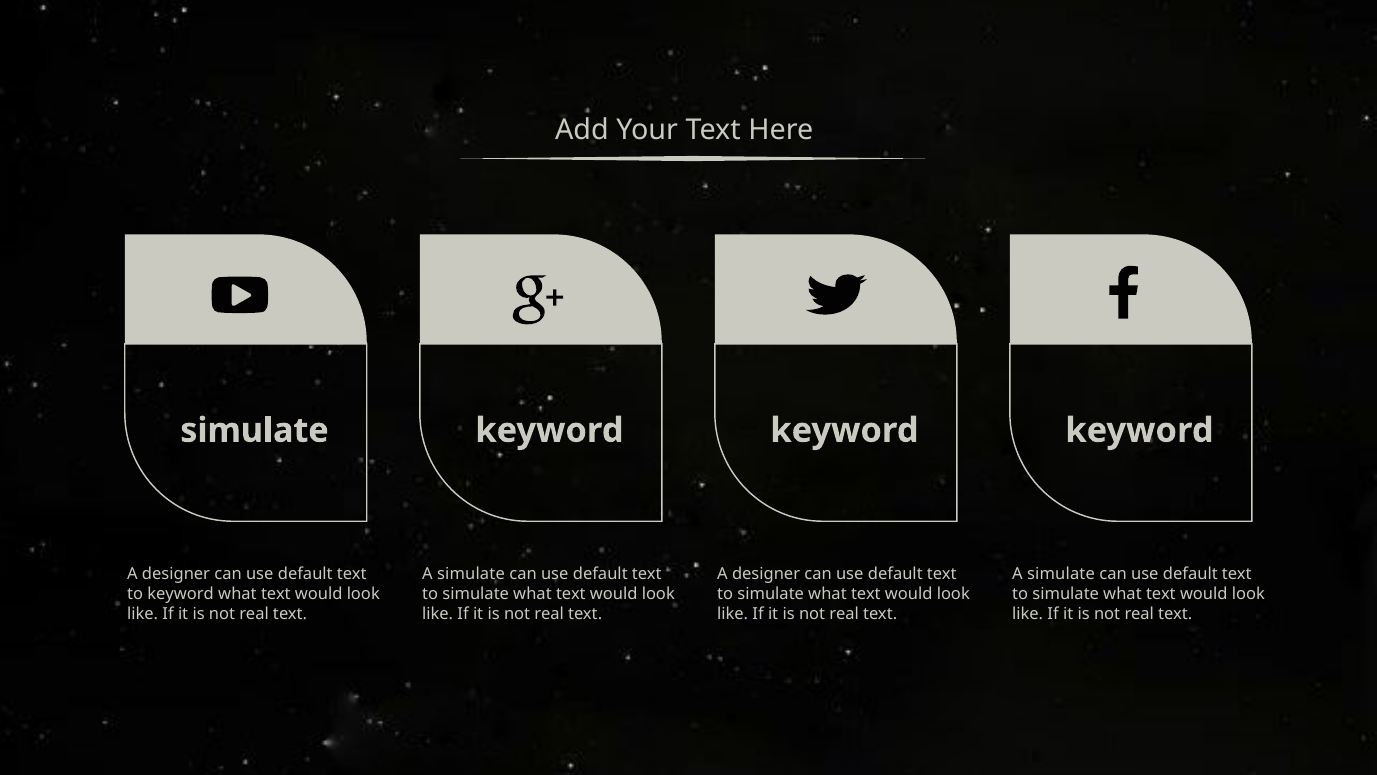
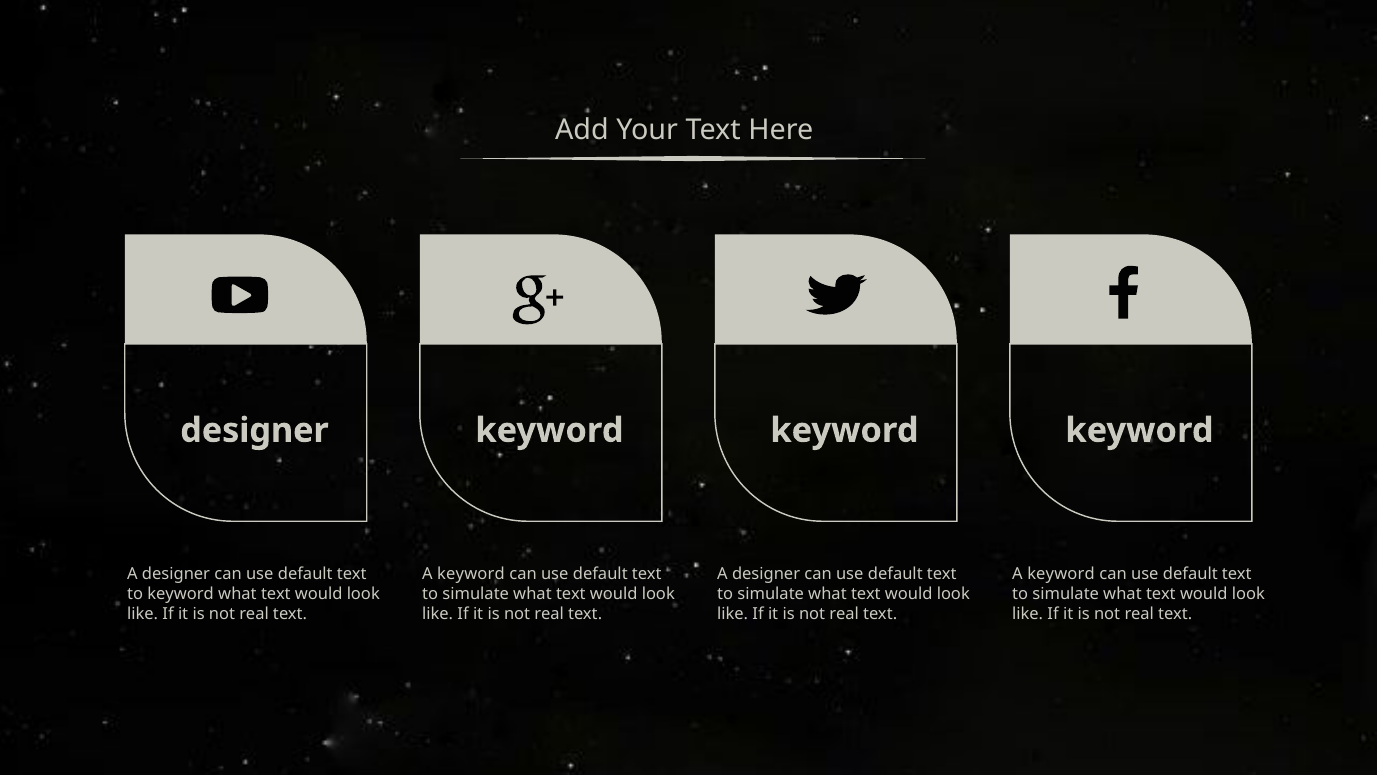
simulate: simulate -> designer (254, 430)
simulate: simulate -> keyword (471, 574)
simulate: simulate -> keyword (1061, 574)
